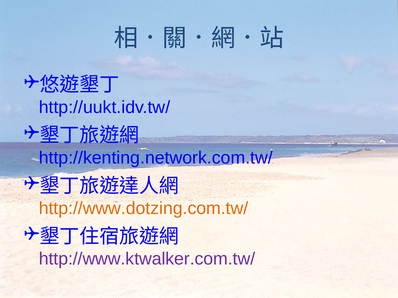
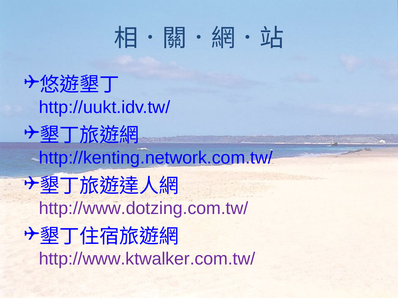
http://www.dotzing.com.tw/ colour: orange -> purple (144, 209)
